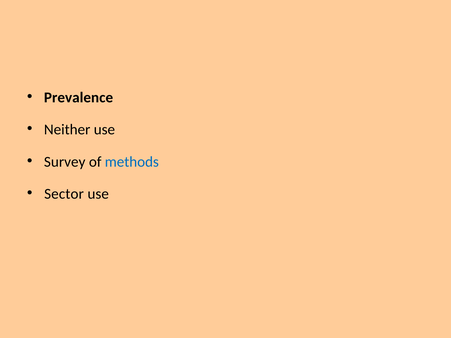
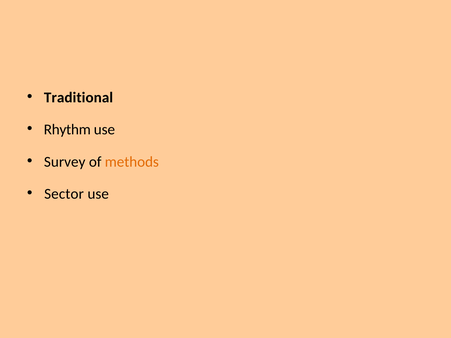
Prevalence: Prevalence -> Traditional (79, 98)
Neither: Neither -> Rhythm (67, 130)
methods colour: blue -> orange (132, 162)
